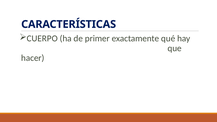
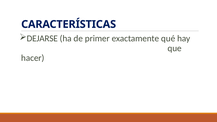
CUERPO: CUERPO -> DEJARSE (42, 38)
